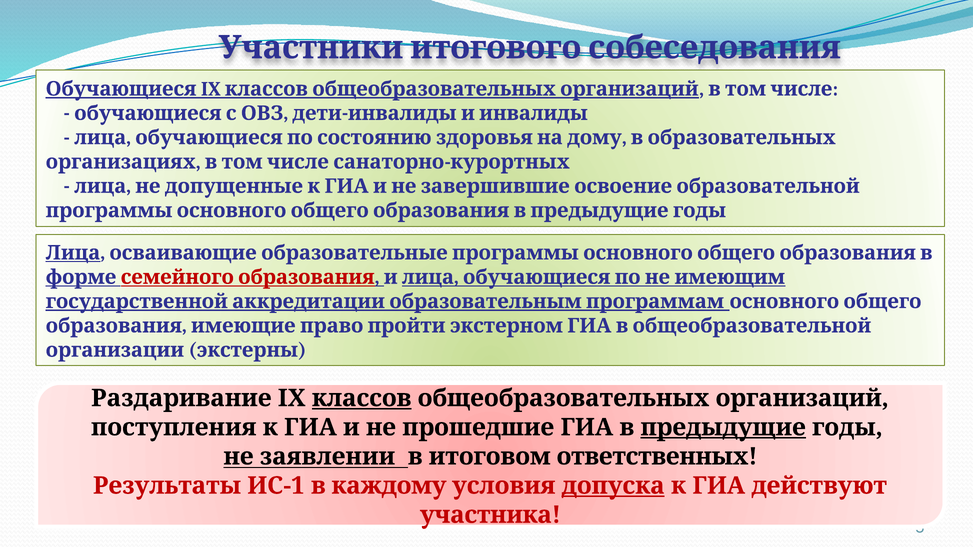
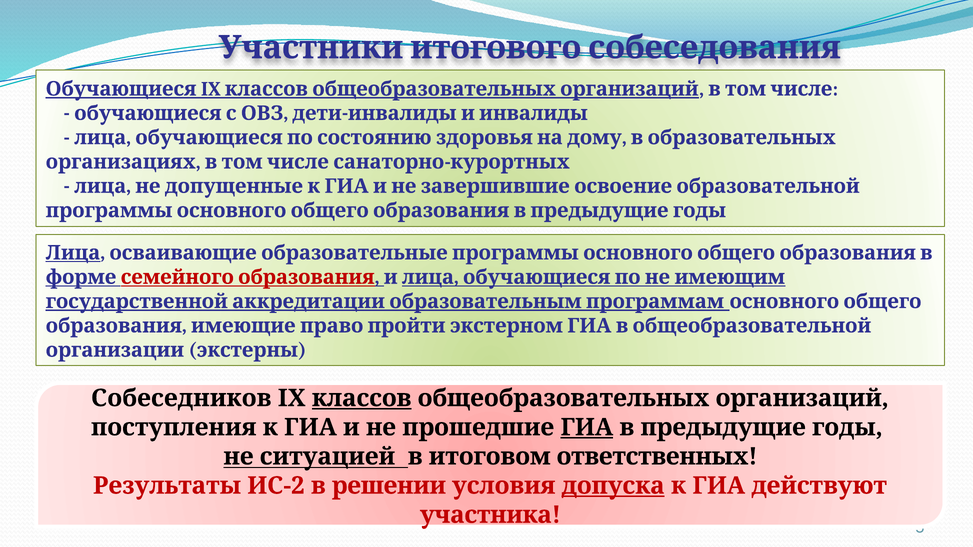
Раздаривание: Раздаривание -> Собеседников (181, 398)
ГИА underline: none -> present (587, 428)
предыдущие underline: present -> none (723, 428)
заявлении: заявлении -> ситуацией (327, 457)
ИС-1: ИС-1 -> ИС-2 (276, 486)
каждому: каждому -> решении (389, 486)
